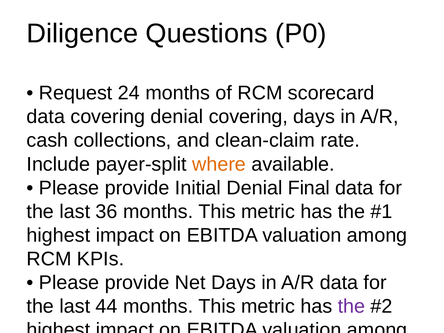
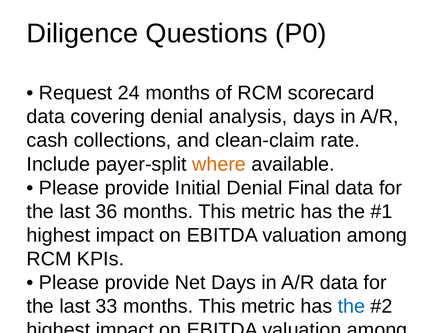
denial covering: covering -> analysis (248, 117)
44: 44 -> 33 (107, 306)
the colour: purple -> blue (351, 306)
